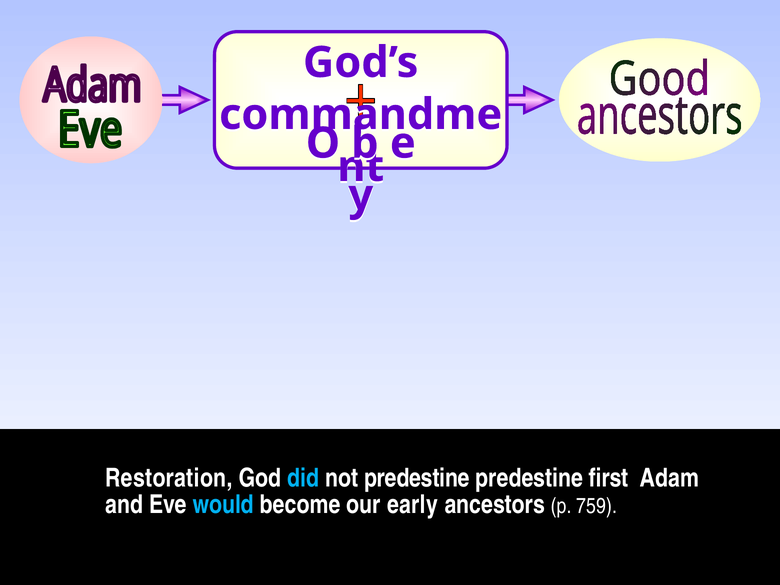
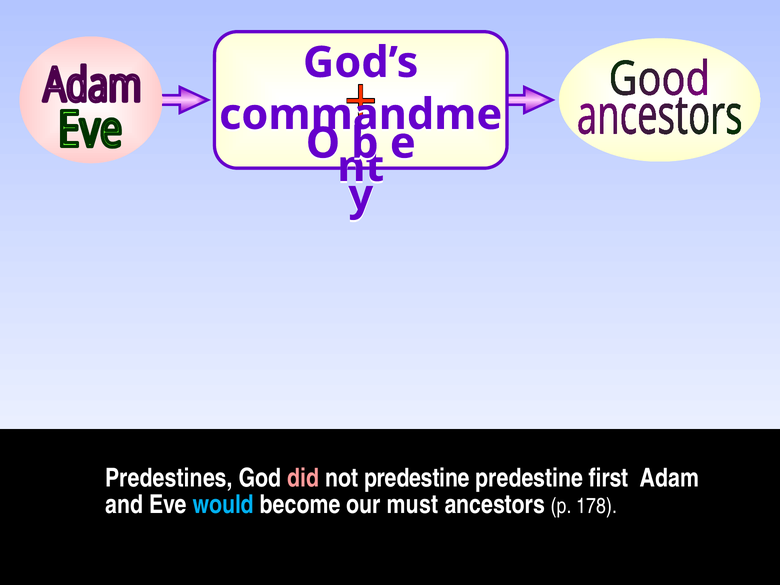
Restoration: Restoration -> Predestines (169, 478)
did colour: light blue -> pink (303, 478)
early: early -> must (413, 504)
759: 759 -> 178 (597, 506)
